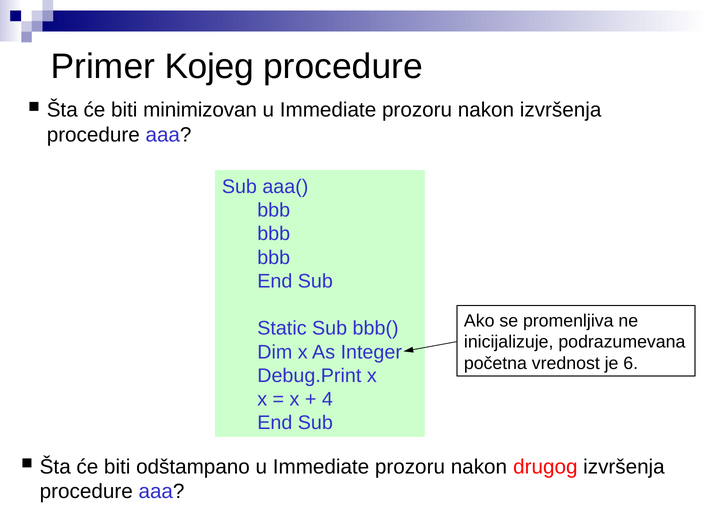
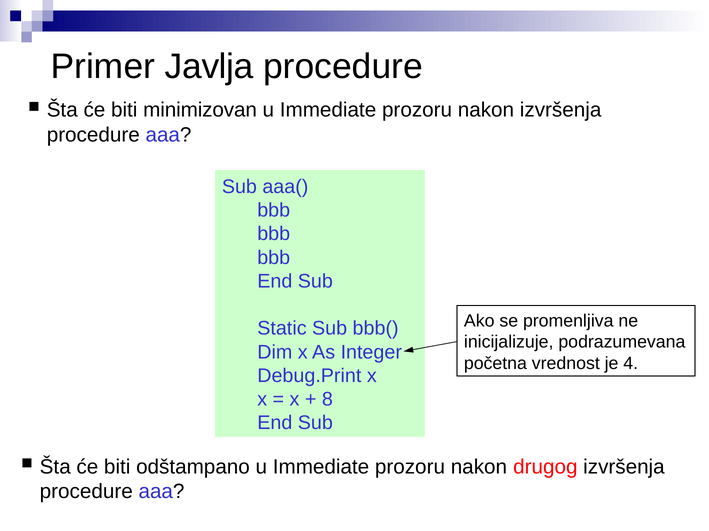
Kojeg: Kojeg -> Javlja (209, 67)
6: 6 -> 4 (631, 364)
4: 4 -> 8 (327, 400)
